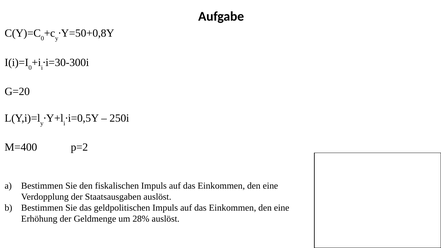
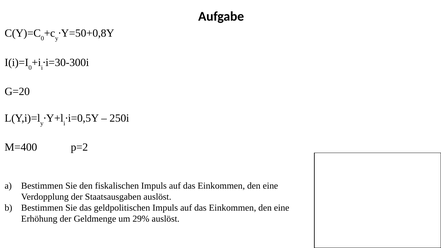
28%: 28% -> 29% (141, 219)
